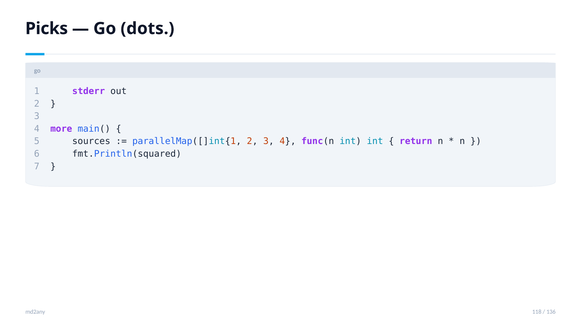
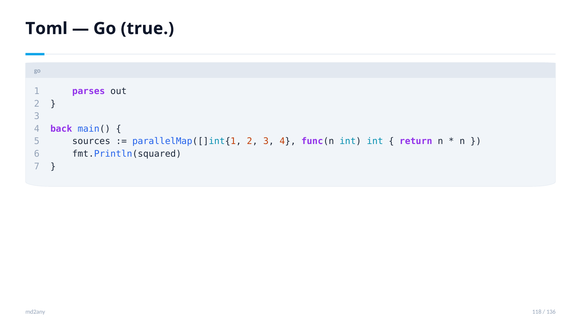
Picks: Picks -> Toml (47, 28)
dots: dots -> true (147, 28)
stderr: stderr -> parses (89, 91)
more: more -> back (61, 129)
